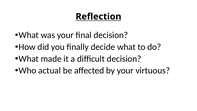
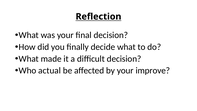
virtuous: virtuous -> improve (153, 70)
